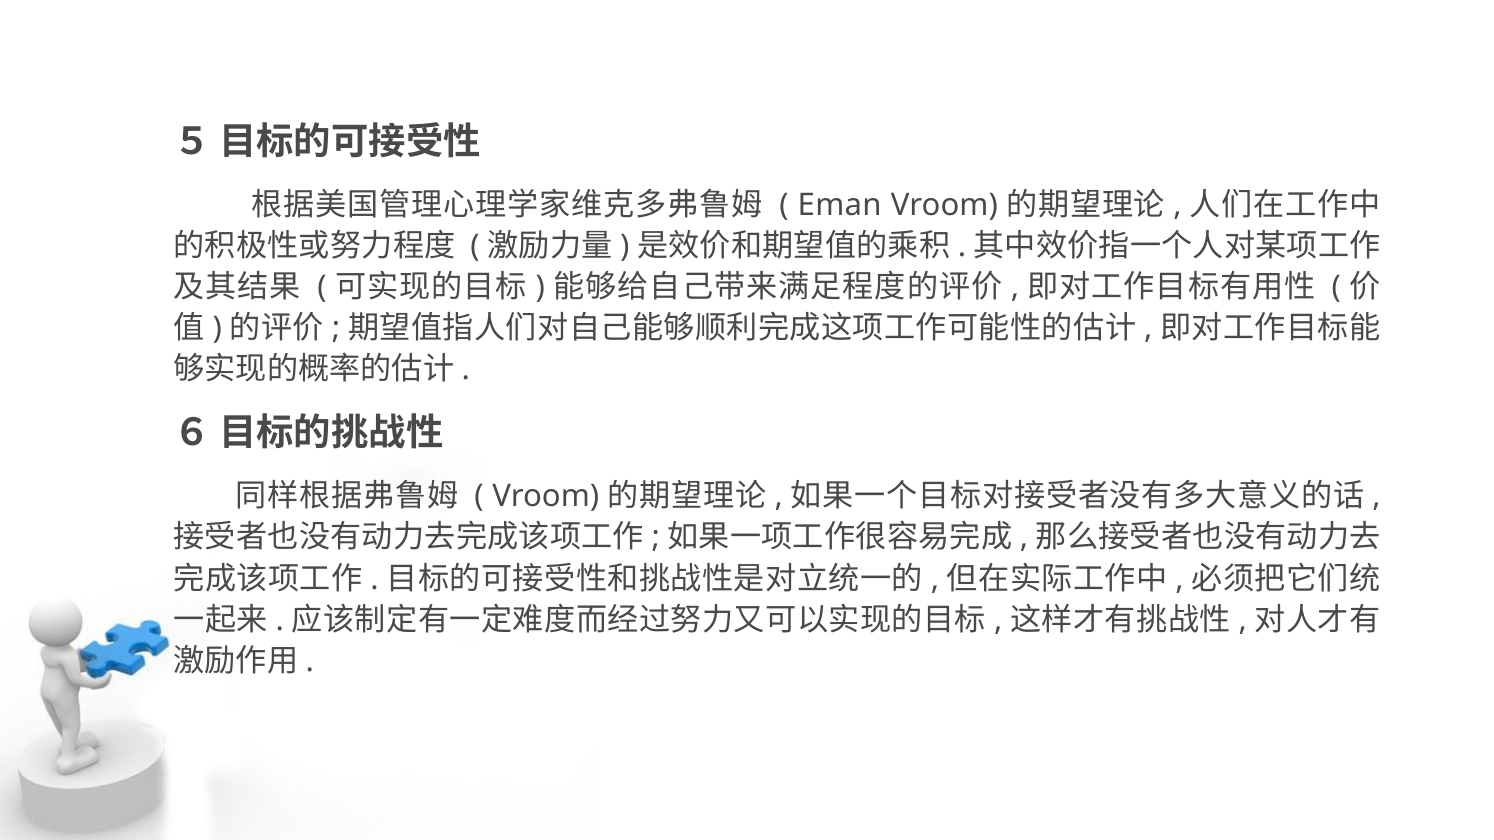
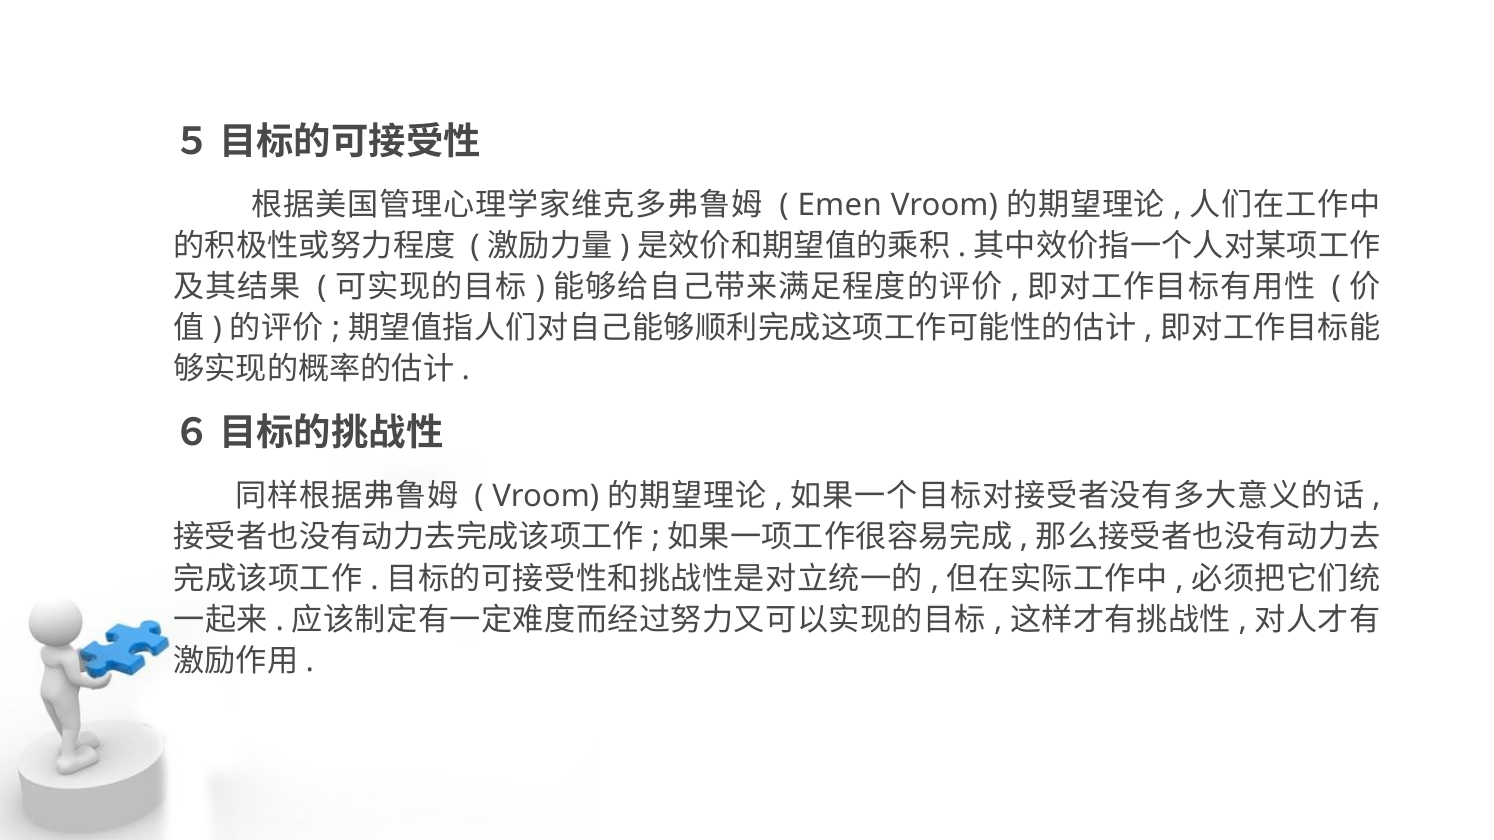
Eman: Eman -> Emen (840, 205)
